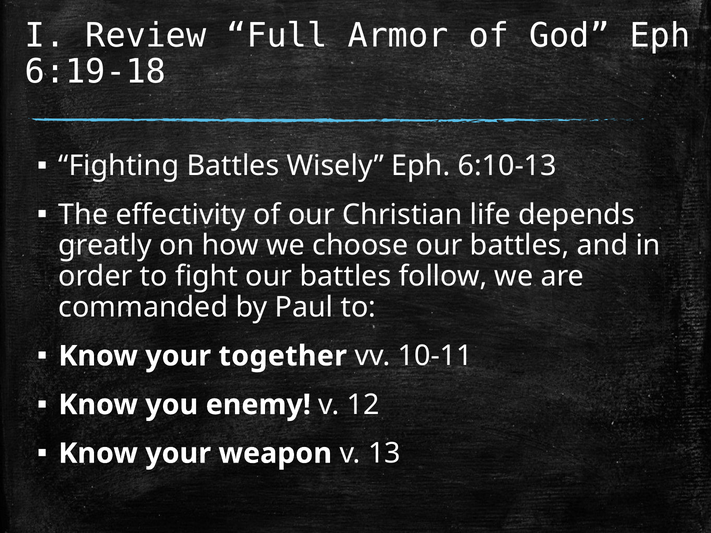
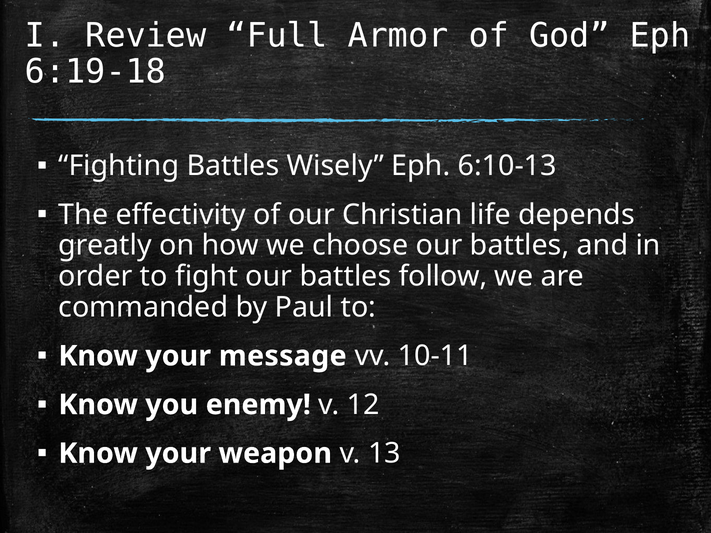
together: together -> message (283, 356)
